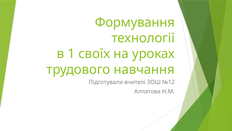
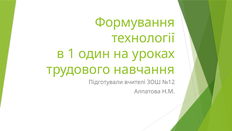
своїх: своїх -> один (94, 54)
